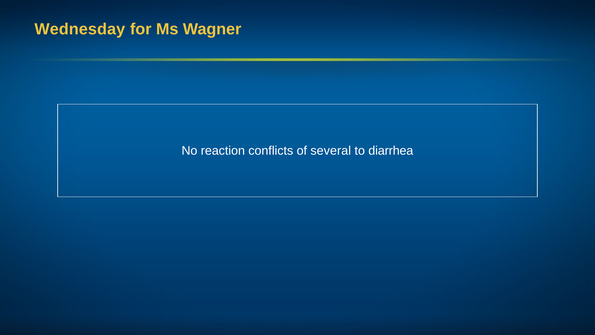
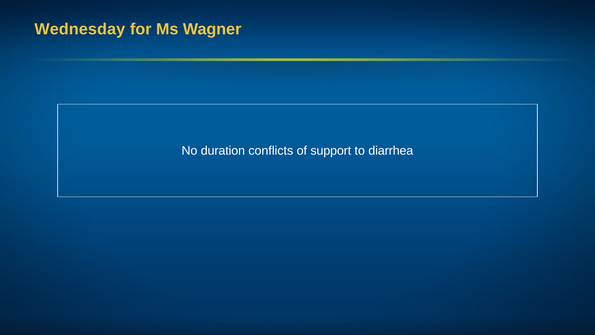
reaction: reaction -> duration (223, 151)
several: several -> support (331, 151)
